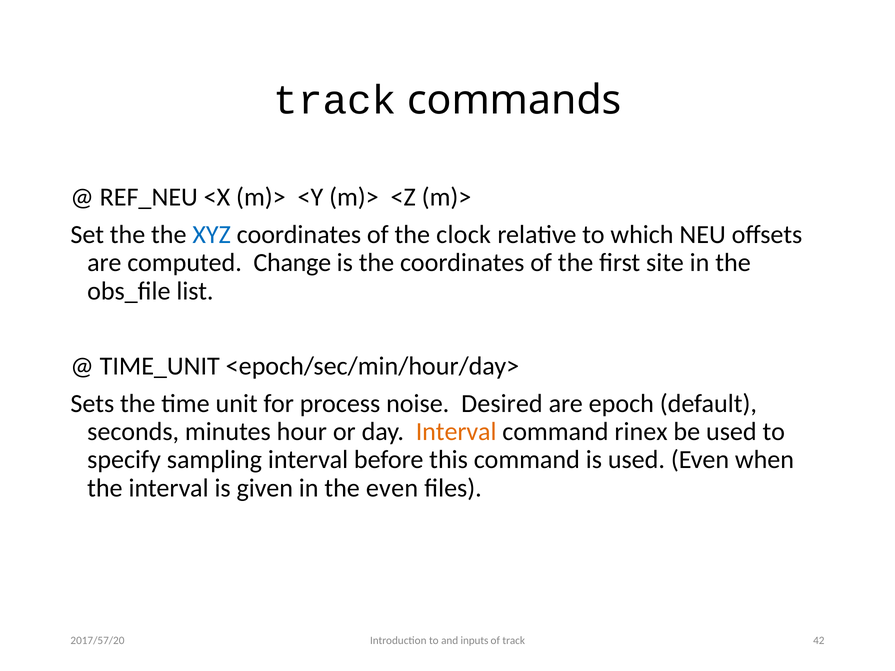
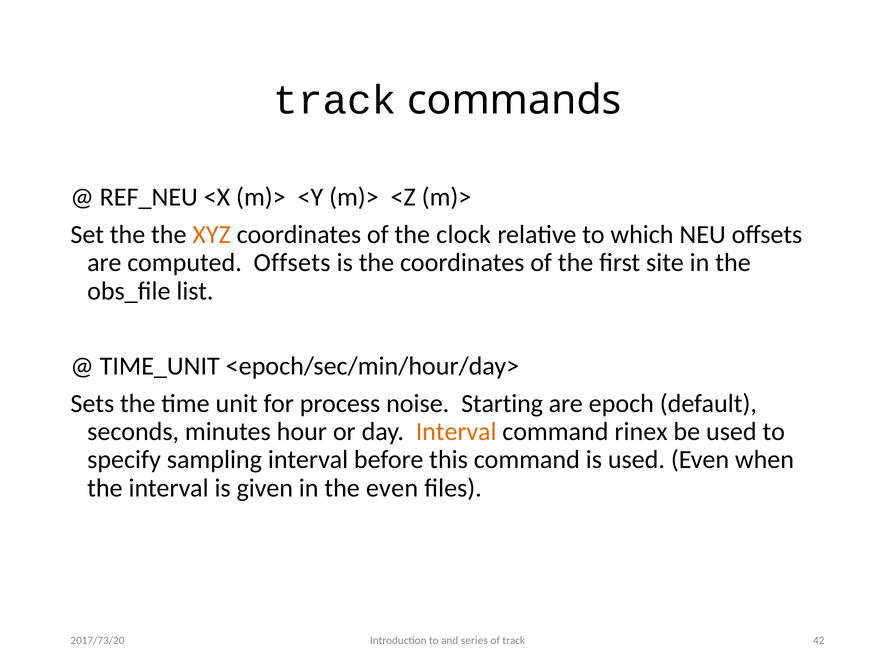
XYZ colour: blue -> orange (212, 235)
computed Change: Change -> Offsets (292, 263)
Desired: Desired -> Starting (502, 404)
inputs: inputs -> series (474, 641)
2017/57/20: 2017/57/20 -> 2017/73/20 (97, 641)
